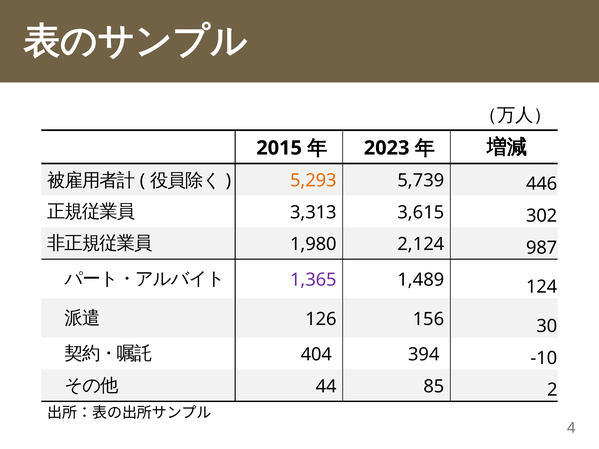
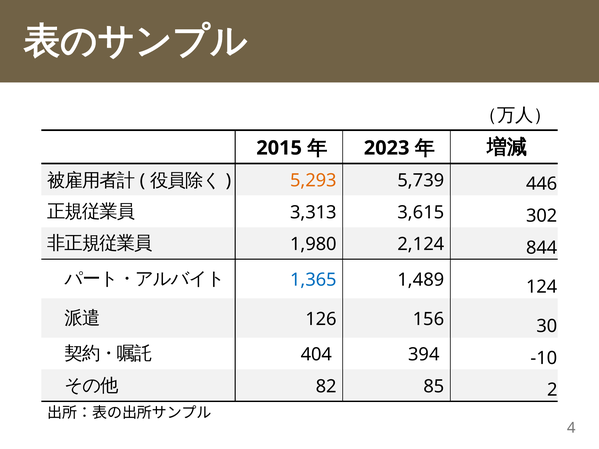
987: 987 -> 844 (542, 248)
1,365 colour: purple -> blue (313, 280)
44: 44 -> 82 (326, 387)
